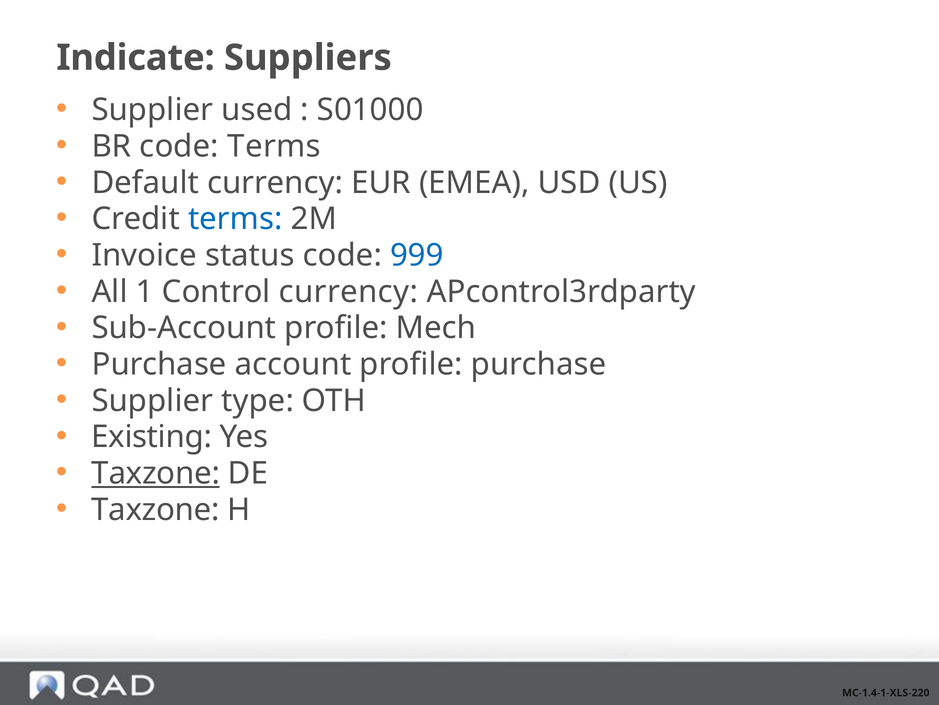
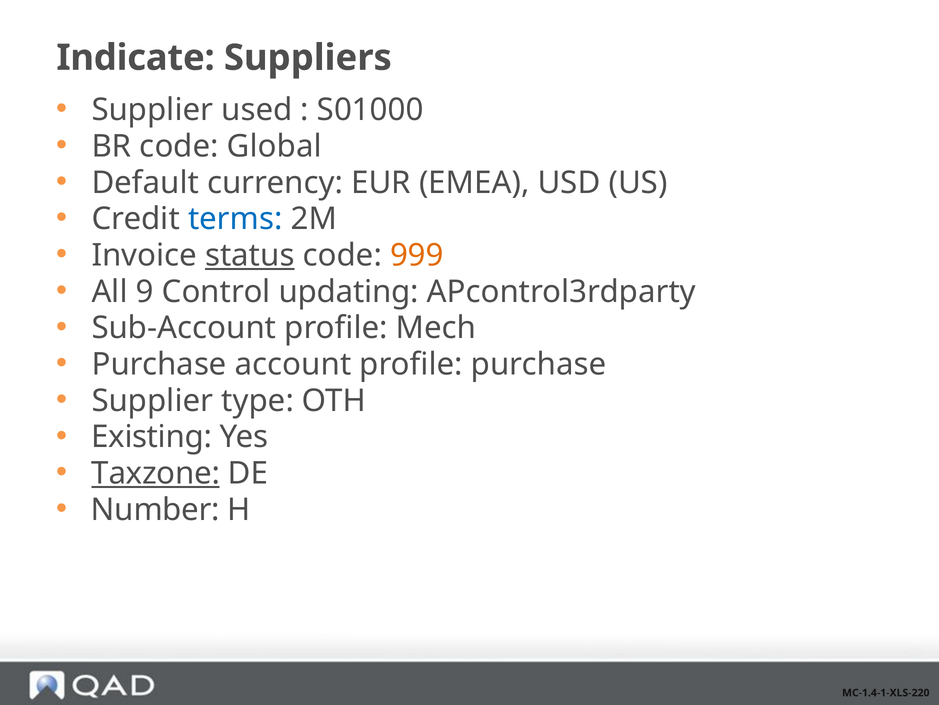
code Terms: Terms -> Global (274, 146)
status underline: none -> present (250, 255)
999 colour: blue -> orange (417, 255)
1: 1 -> 9 (145, 291)
Control currency: currency -> updating (349, 291)
Taxzone: Taxzone -> Number (155, 509)
